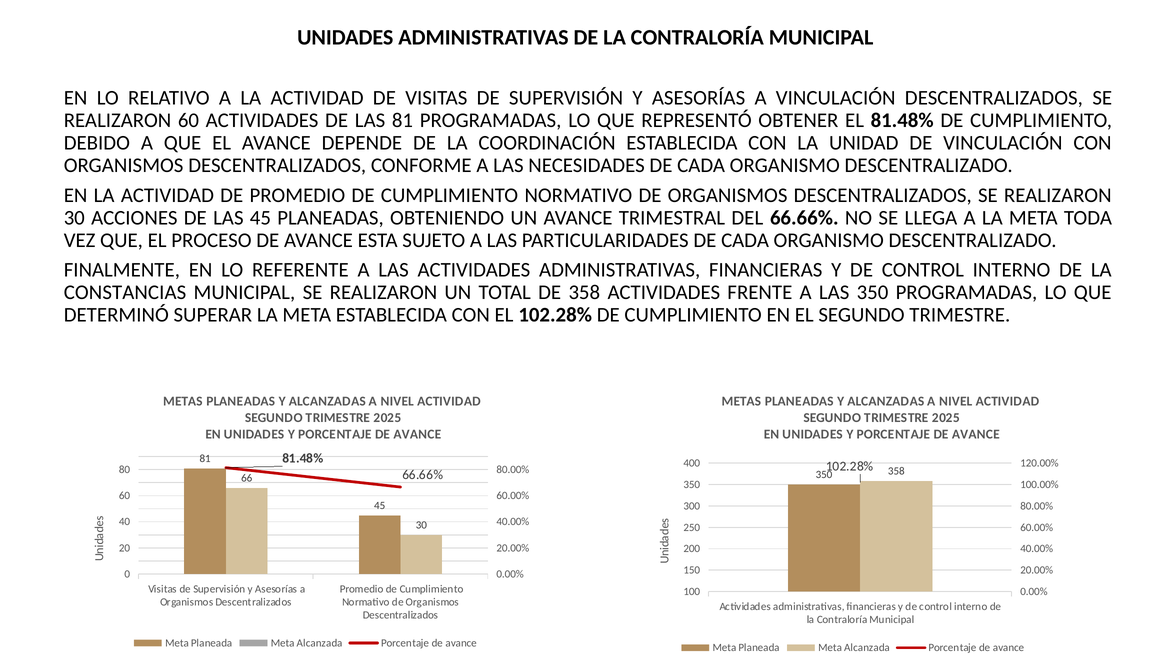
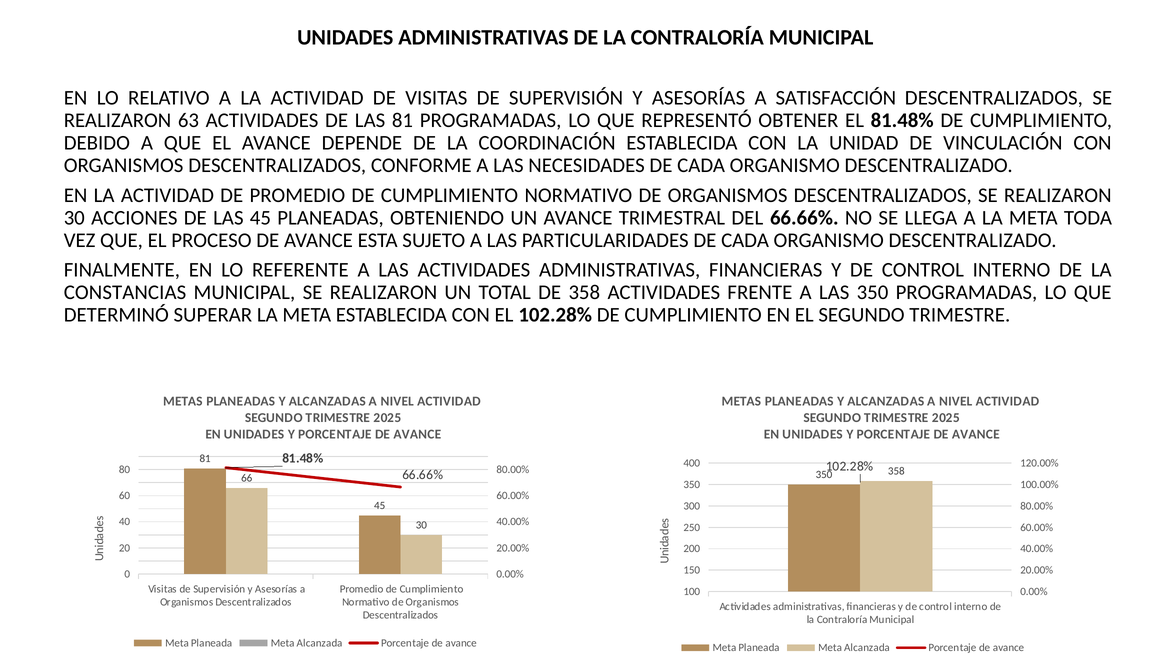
A VINCULACIÓN: VINCULACIÓN -> SATISFACCIÓN (836, 98)
REALIZARON 60: 60 -> 63 (188, 120)
